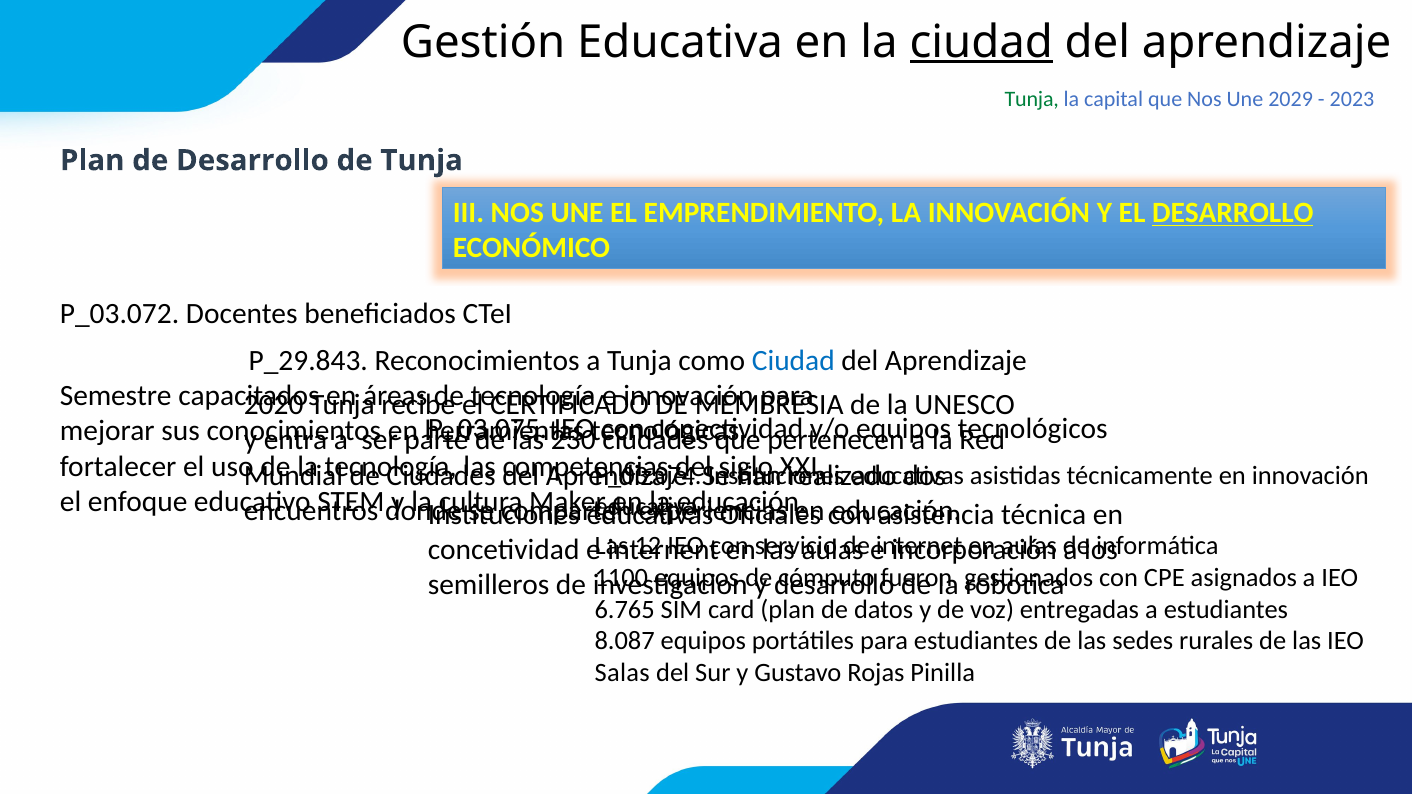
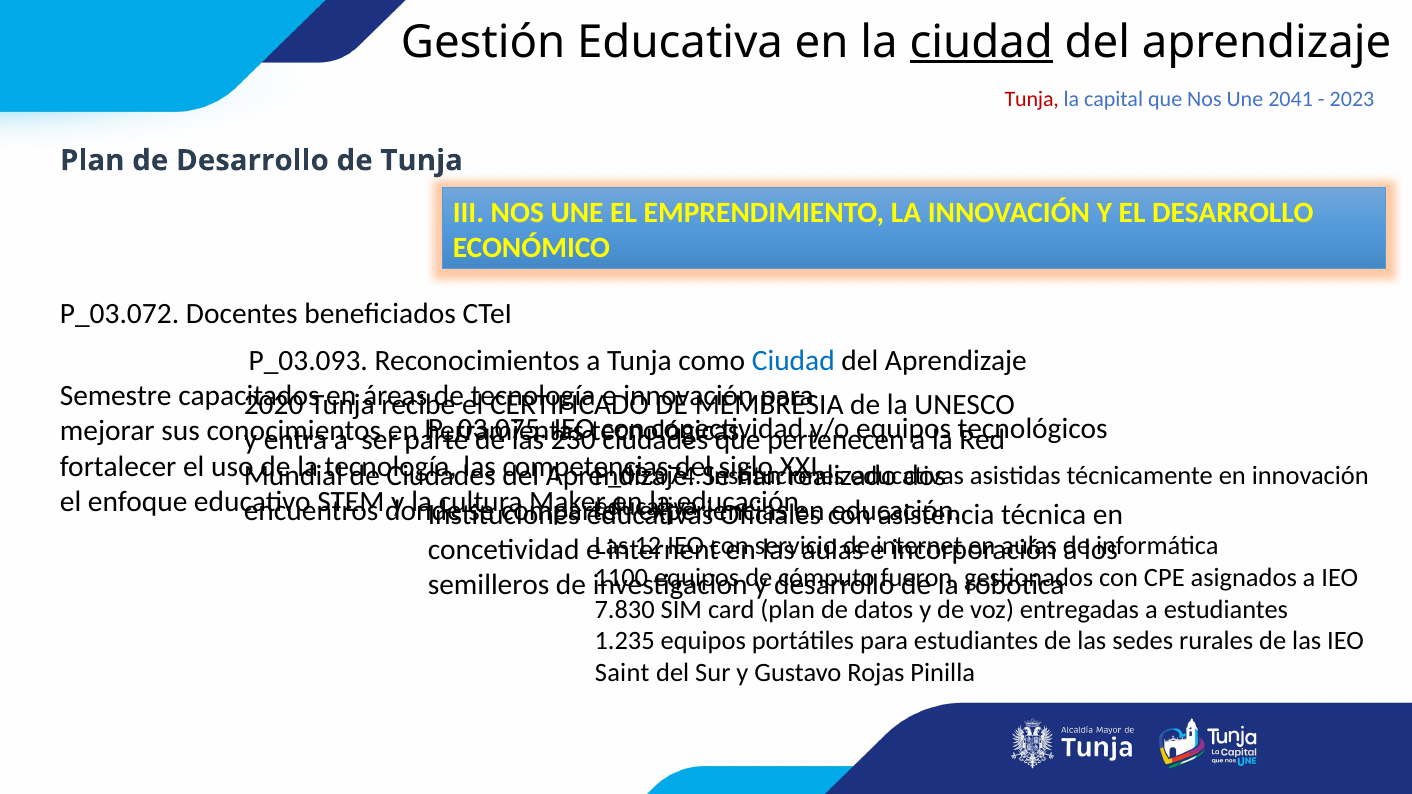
Tunja colour: green -> red (1032, 99)
2029: 2029 -> 2041 (1291, 99)
DESARROLLO underline: present -> none (1233, 213)
P_29.843: P_29.843 -> P_03.093 (308, 361)
6.765: 6.765 -> 7.830 (625, 609)
8.087: 8.087 -> 1.235 (625, 641)
Salas: Salas -> Saint (622, 673)
